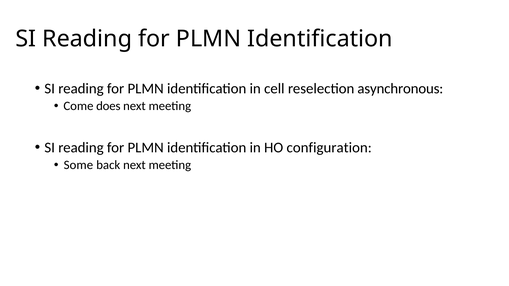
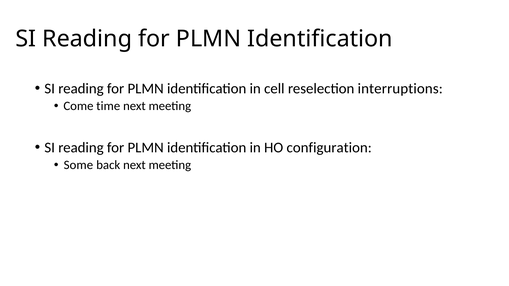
asynchronous: asynchronous -> interruptions (400, 89)
does: does -> time (108, 106)
